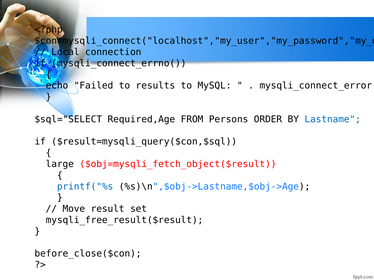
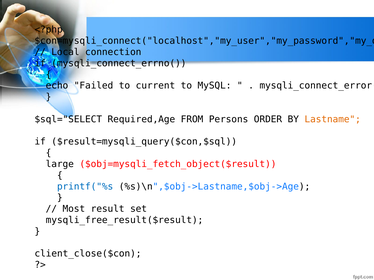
results: results -> current (155, 86)
Lastname colour: blue -> orange (333, 119)
Move: Move -> Most (74, 209)
before_close($con: before_close($con -> client_close($con (88, 254)
